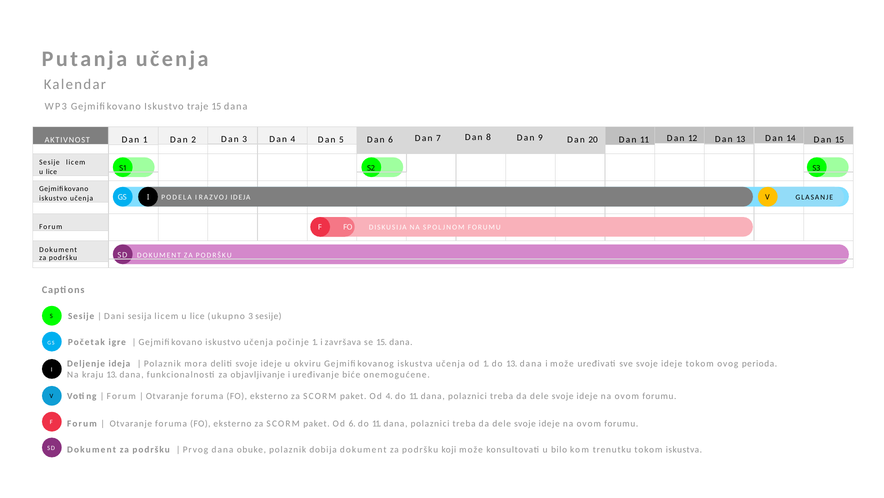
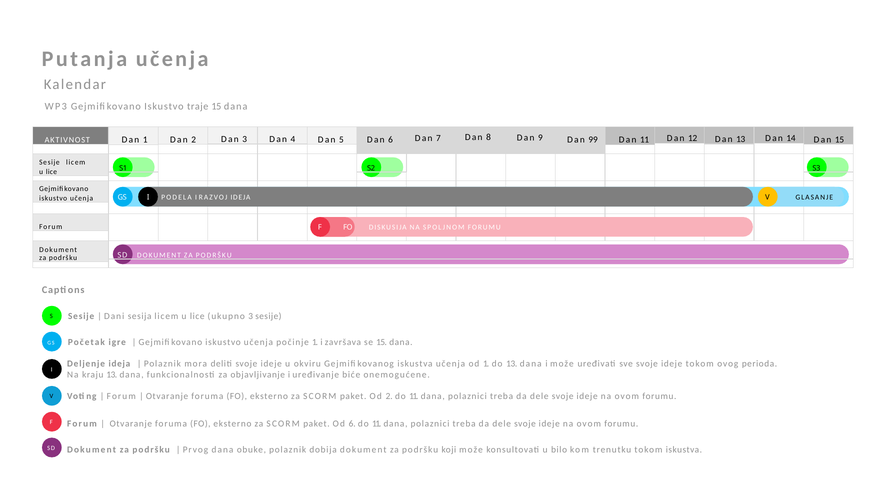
20: 20 -> 99 (593, 139)
Od 4: 4 -> 2 (389, 396)
